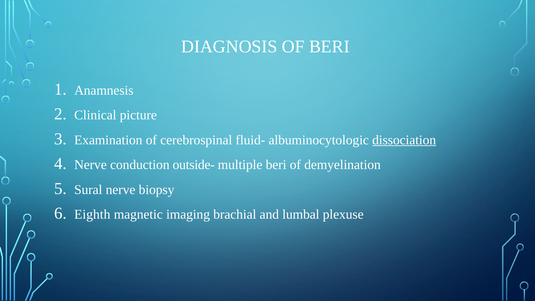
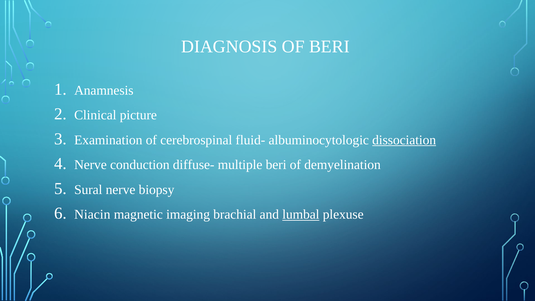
outside-: outside- -> diffuse- (194, 165)
Eighth: Eighth -> Niacin (92, 214)
lumbal underline: none -> present (301, 214)
